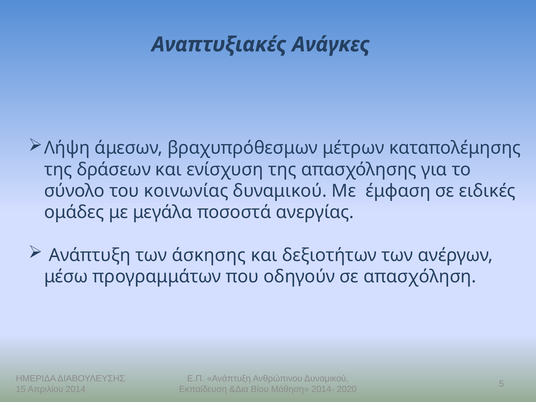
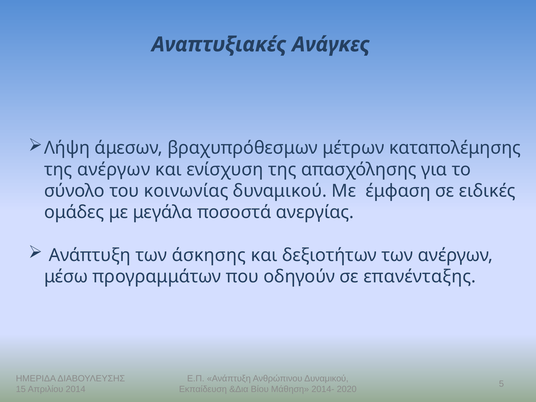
της δράσεων: δράσεων -> ανέργων (114, 169)
απασχόληση: απασχόληση -> επανένταξης (420, 277)
